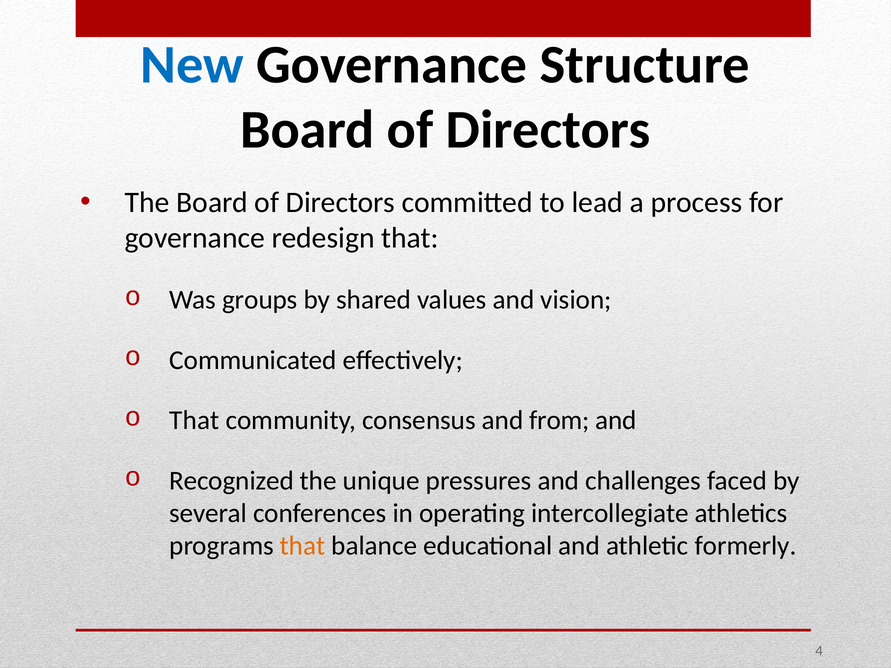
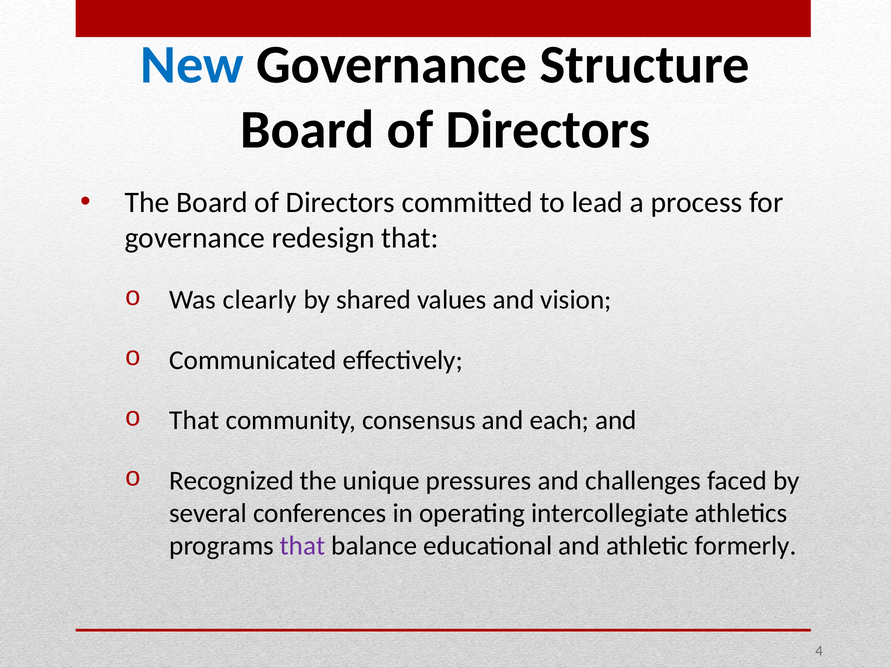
groups: groups -> clearly (260, 300)
from: from -> each (559, 421)
that colour: orange -> purple (303, 546)
